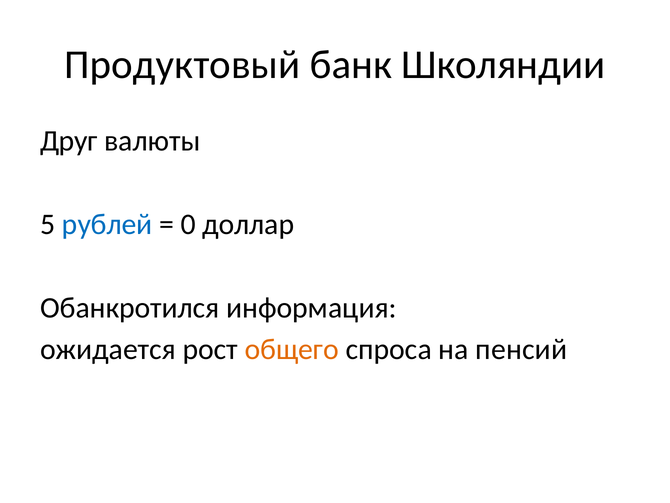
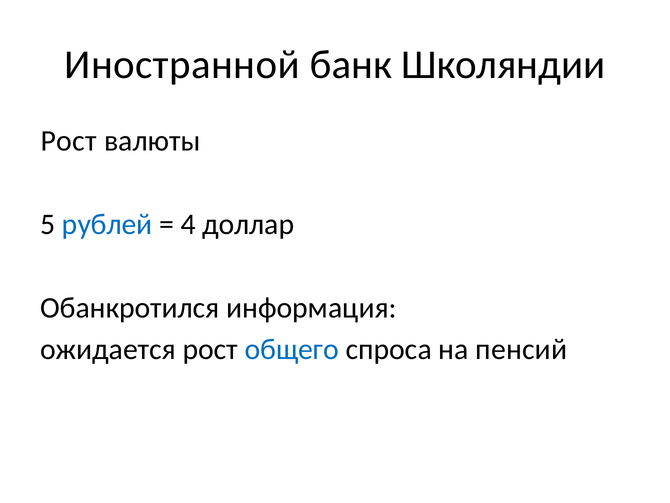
Продуктовый: Продуктовый -> Иностранной (182, 65)
Друг: Друг -> Рост (69, 141)
0: 0 -> 4 (188, 224)
общего colour: orange -> blue (292, 349)
